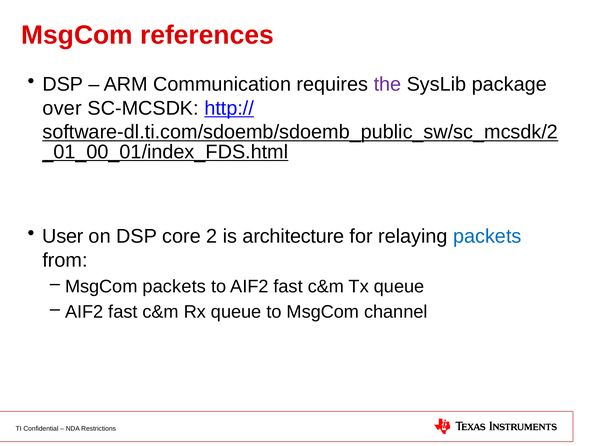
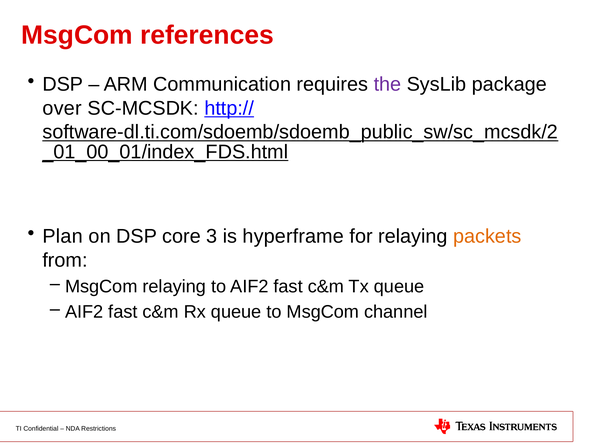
User: User -> Plan (63, 237)
2: 2 -> 3 (212, 237)
architecture: architecture -> hyperframe (293, 237)
packets colour: blue -> orange (487, 237)
MsgCom packets: packets -> relaying (174, 287)
